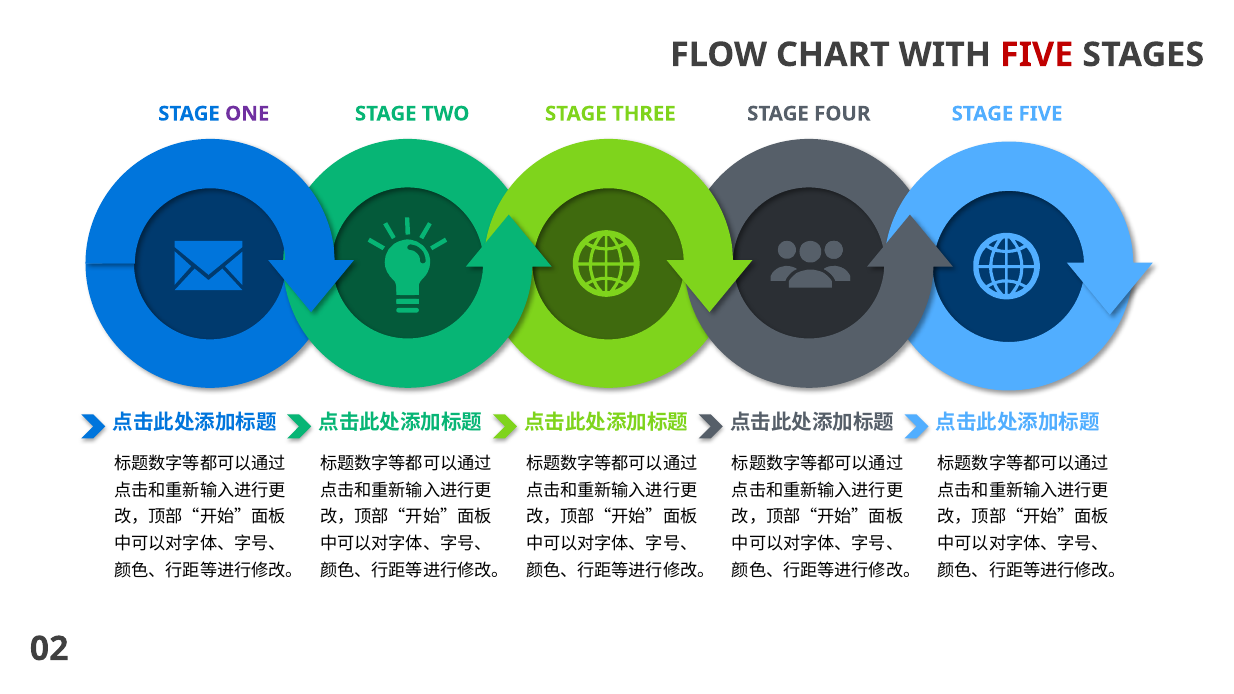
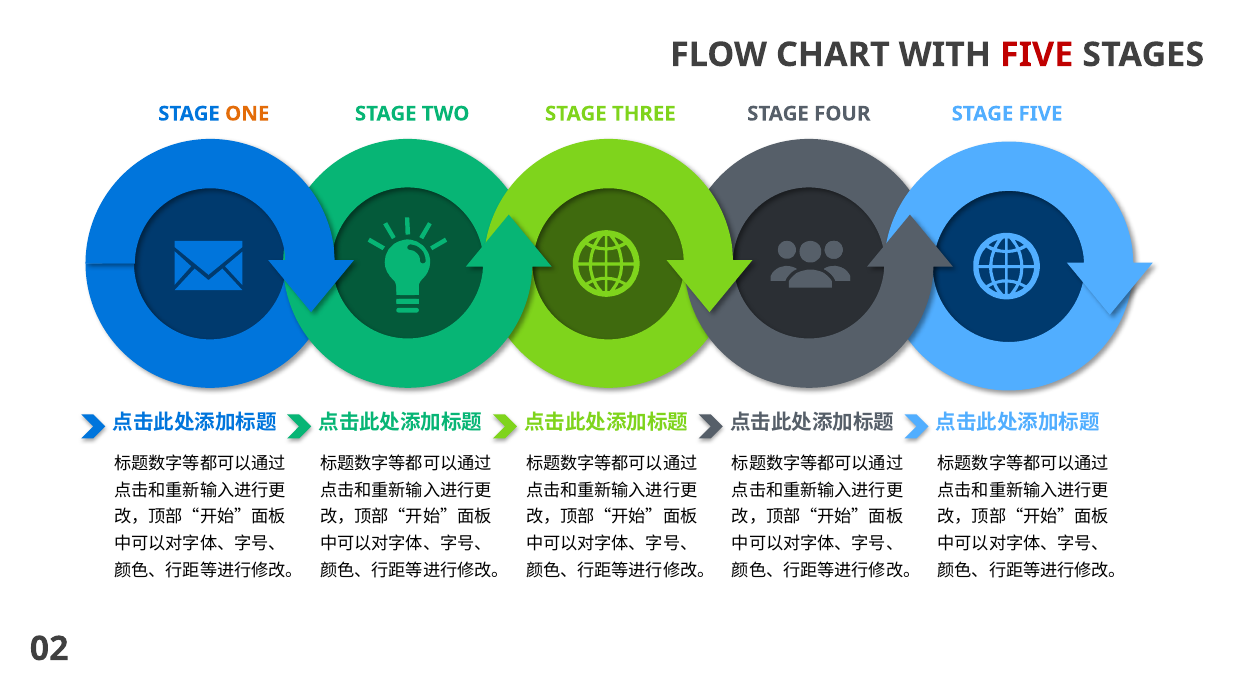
ONE colour: purple -> orange (247, 114)
